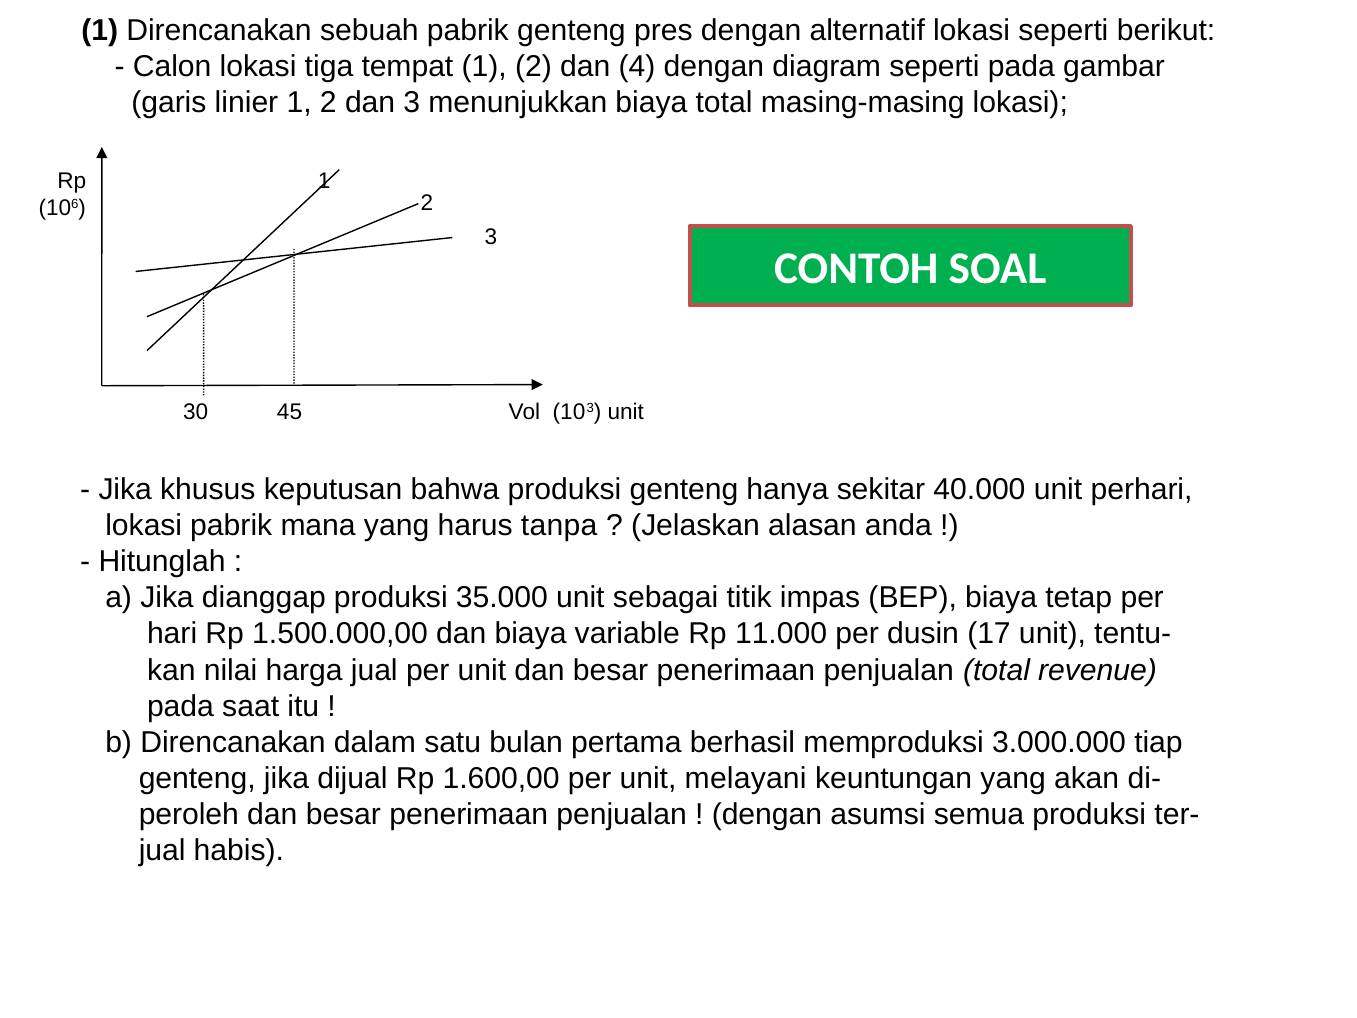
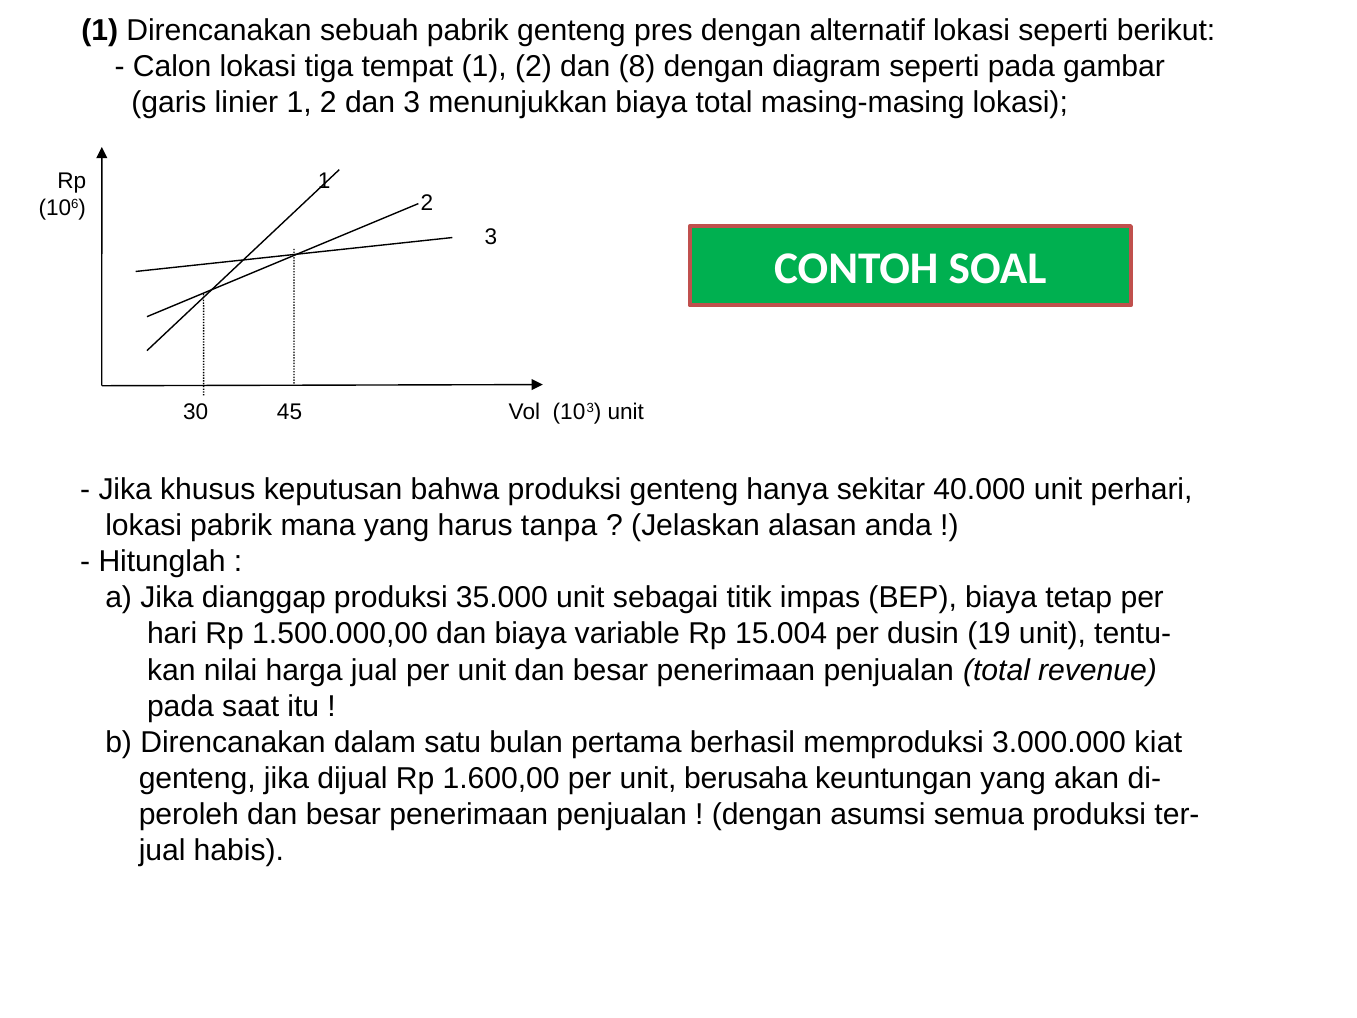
4: 4 -> 8 (637, 66)
11.000: 11.000 -> 15.004 (781, 634)
17: 17 -> 19 (989, 634)
tiap: tiap -> kiat (1158, 742)
melayani: melayani -> berusaha (746, 778)
